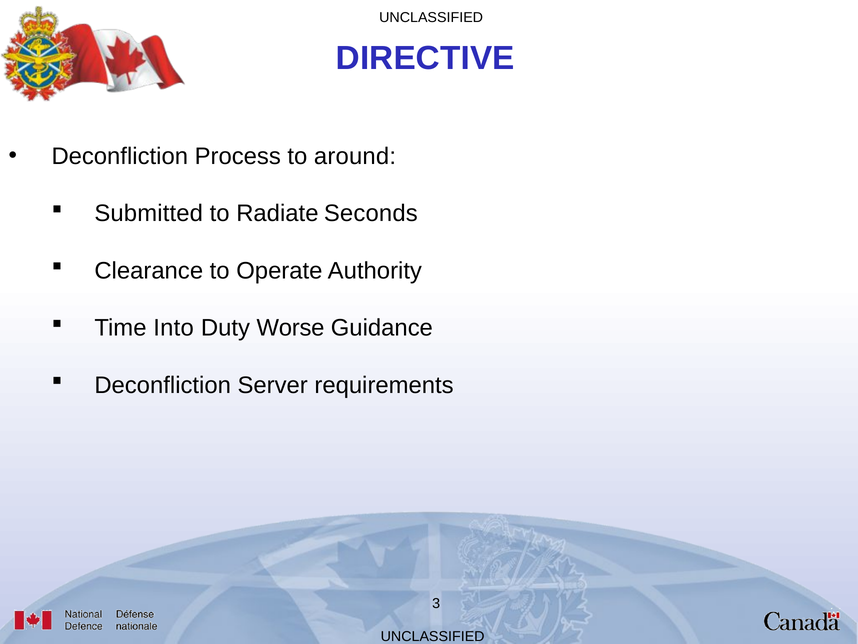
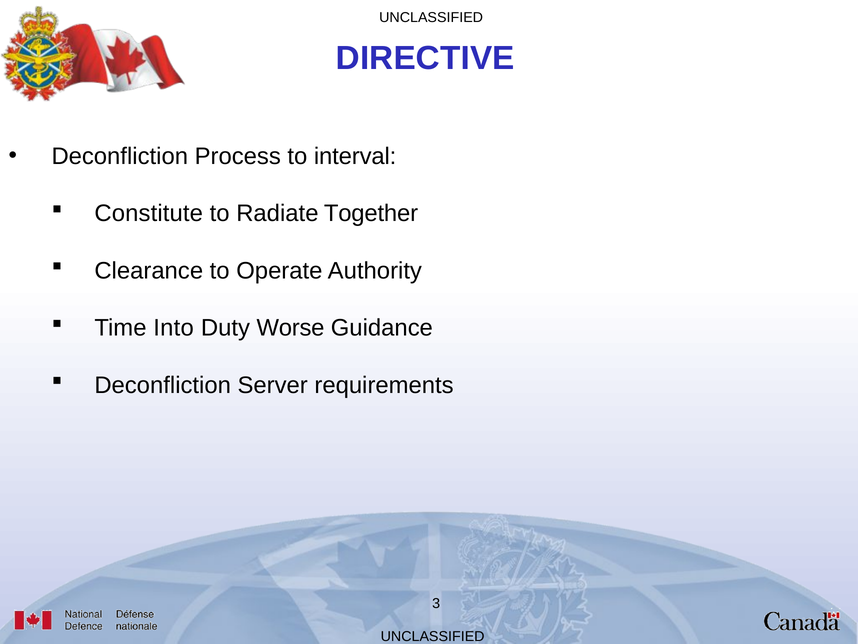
around: around -> interval (355, 156)
Submitted: Submitted -> Constitute (149, 213)
Seconds: Seconds -> Together (371, 213)
